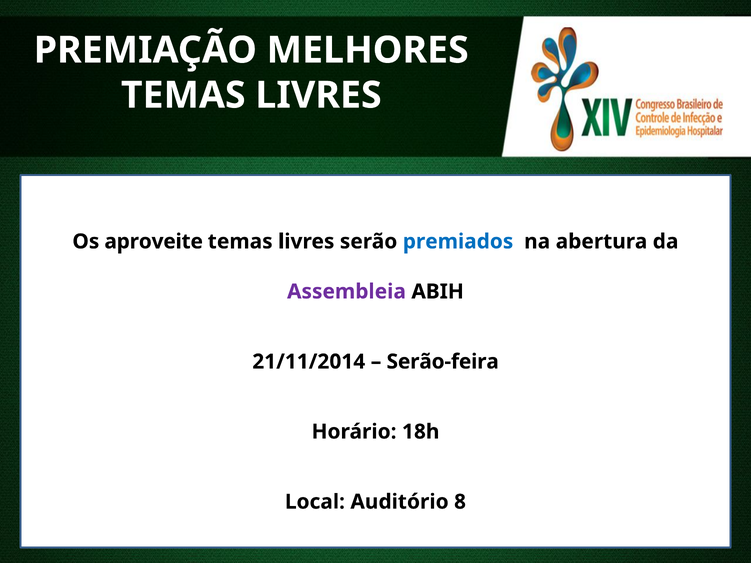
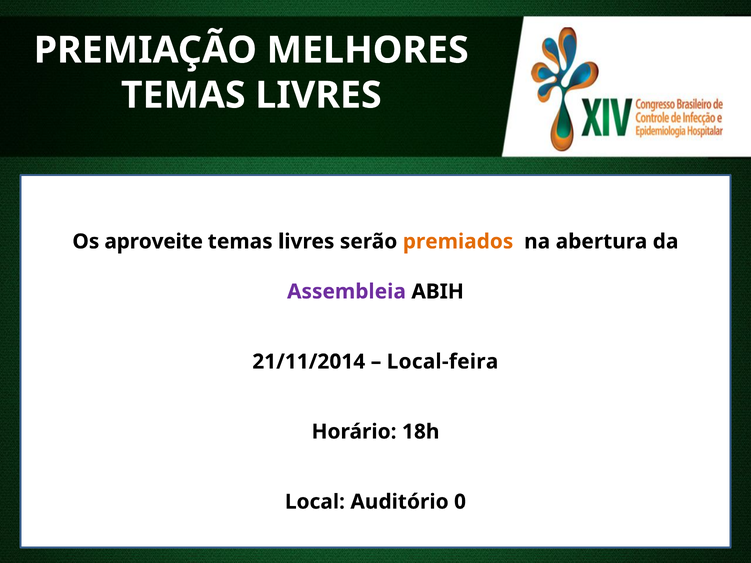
premiados colour: blue -> orange (458, 242)
Serão-feira: Serão-feira -> Local-feira (442, 362)
8: 8 -> 0 (460, 502)
